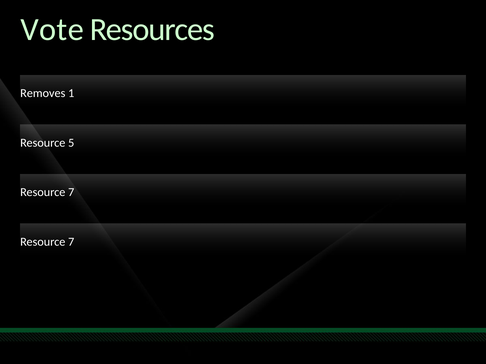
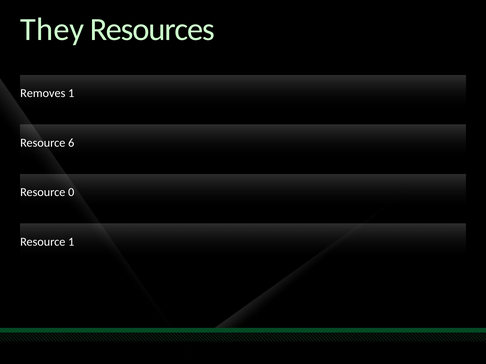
Vote: Vote -> They (52, 29)
5: 5 -> 6 (71, 143)
7: 7 -> 0 (71, 192)
7: 7 -> 1 (71, 242)
